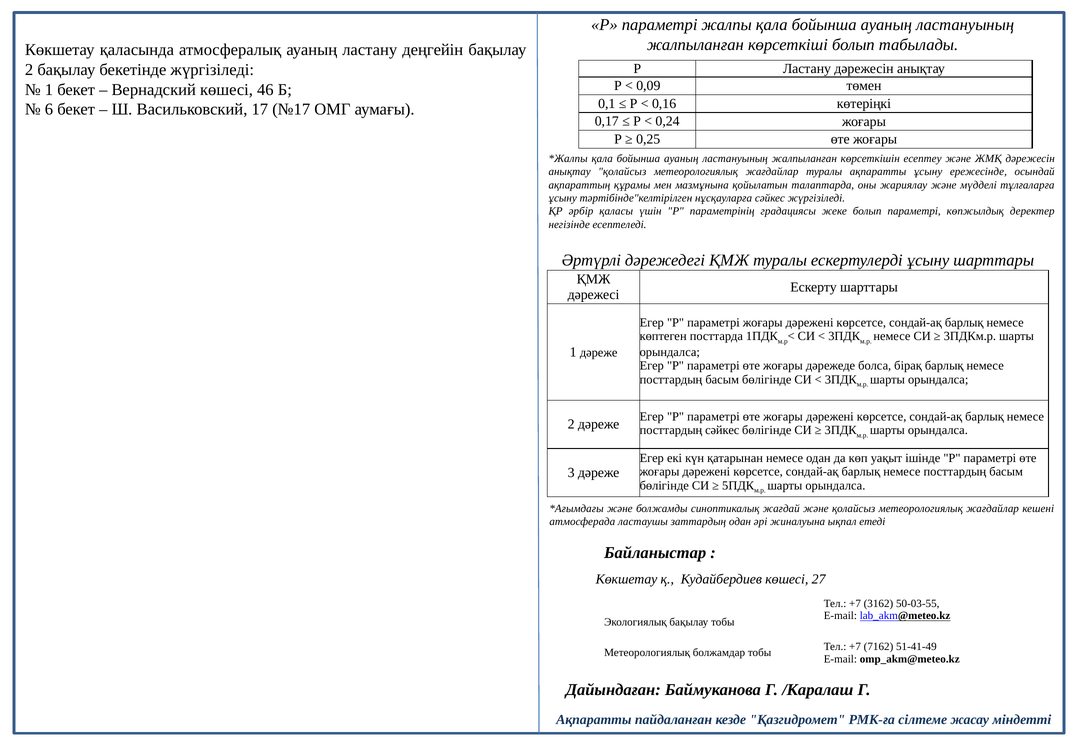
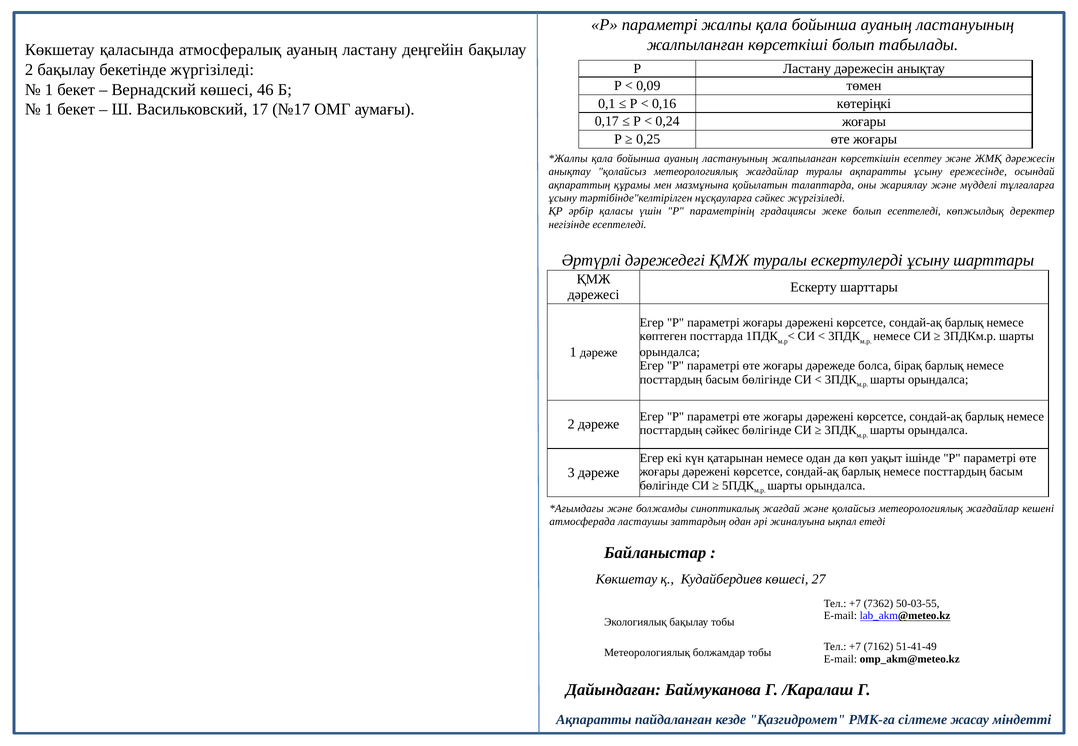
6: 6 -> 1 (49, 110)
болып параметрі: параметрі -> есептеледі (914, 211)
3162: 3162 -> 7362 (878, 604)
